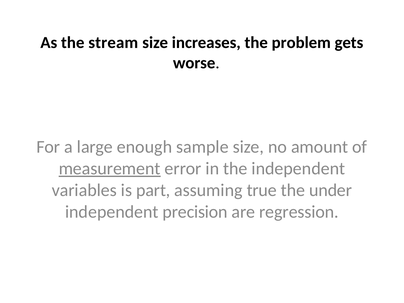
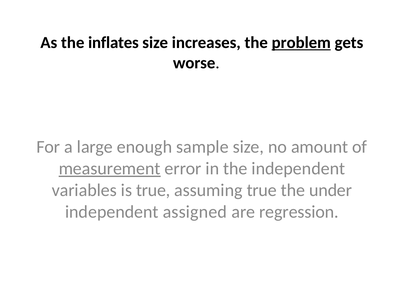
stream: stream -> inflates (113, 43)
problem underline: none -> present (301, 43)
is part: part -> true (153, 190)
precision: precision -> assigned (195, 212)
